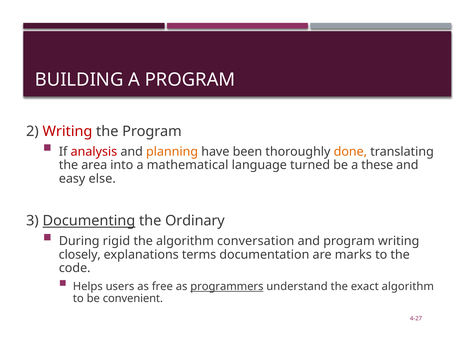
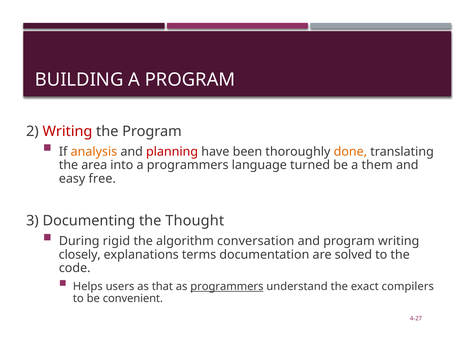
analysis colour: red -> orange (94, 152)
planning colour: orange -> red (172, 152)
a mathematical: mathematical -> programmers (188, 165)
these: these -> them (377, 165)
else: else -> free (102, 179)
Documenting underline: present -> none (89, 221)
Ordinary: Ordinary -> Thought (195, 221)
marks: marks -> solved (353, 255)
free: free -> that (162, 287)
exact algorithm: algorithm -> compilers (408, 287)
